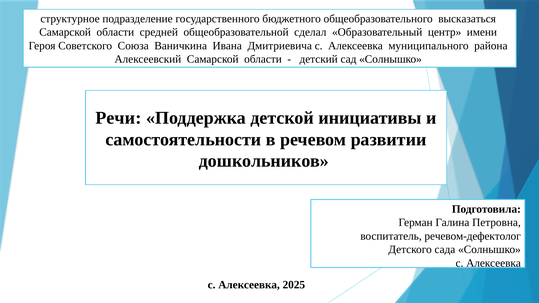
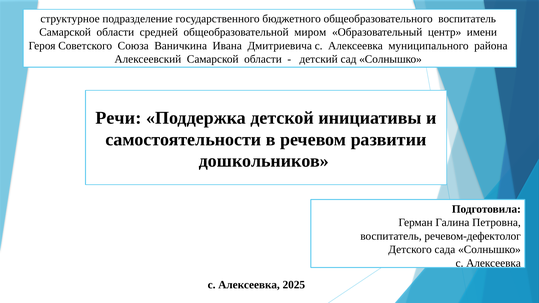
общеобразовательного высказаться: высказаться -> воспитатель (467, 19)
сделал: сделал -> миром (310, 32)
